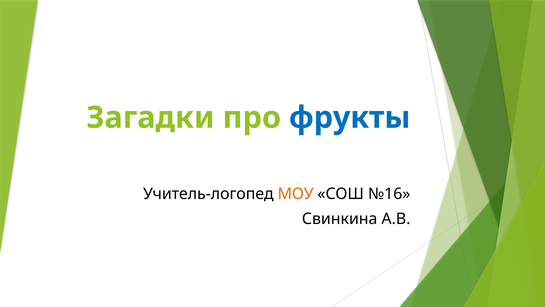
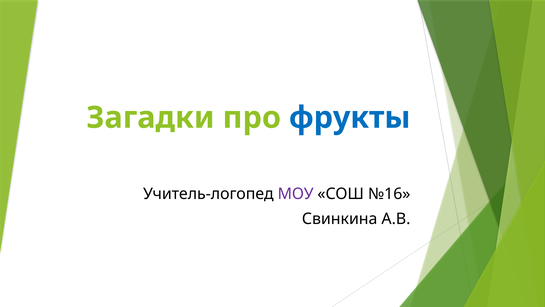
МОУ colour: orange -> purple (296, 194)
